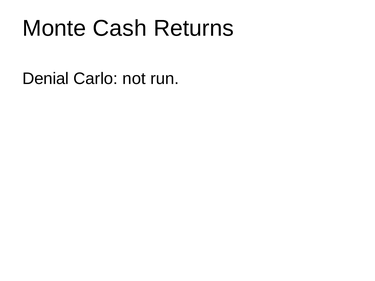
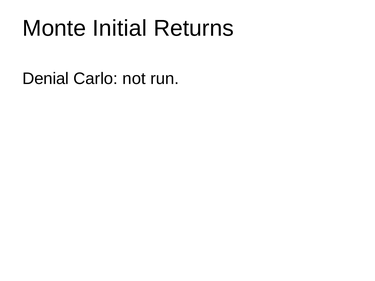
Cash: Cash -> Initial (120, 28)
